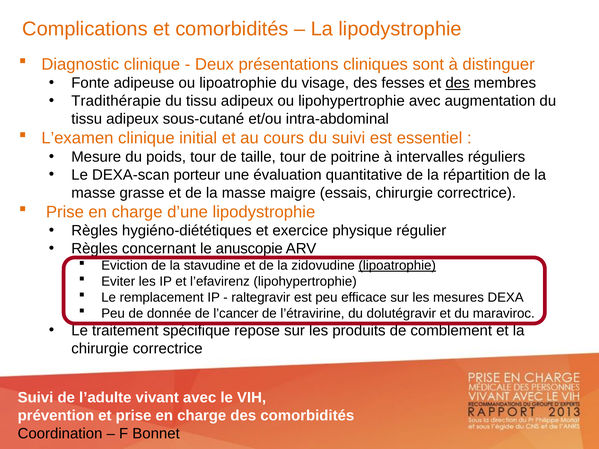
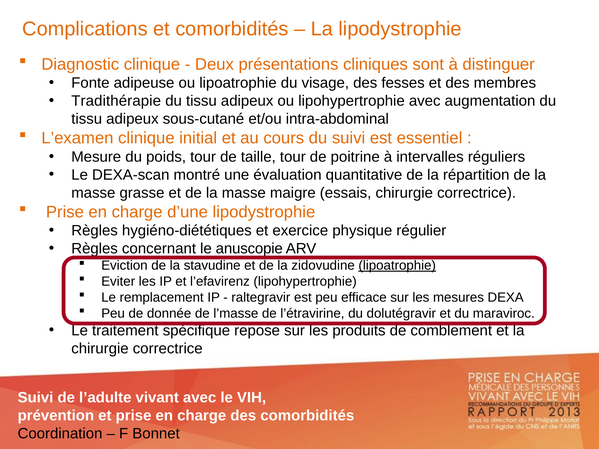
des underline: present -> none (457, 83)
porteur: porteur -> montré (197, 175)
l’cancer: l’cancer -> l’masse (236, 314)
